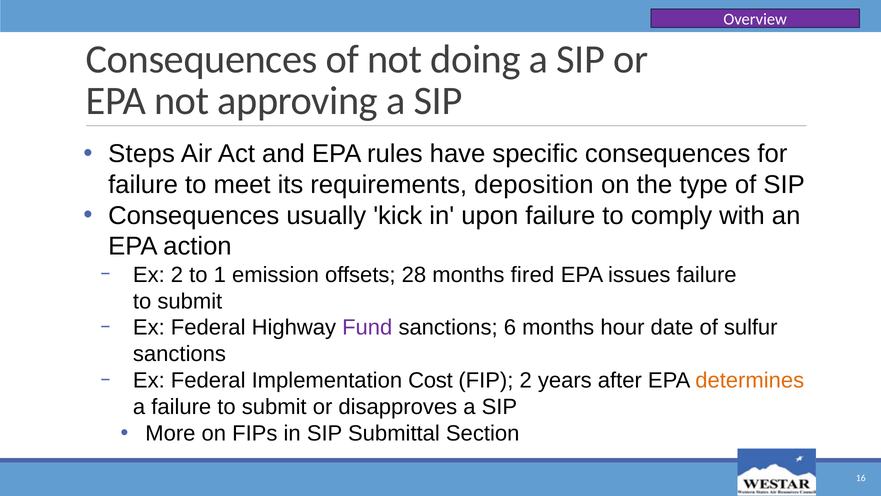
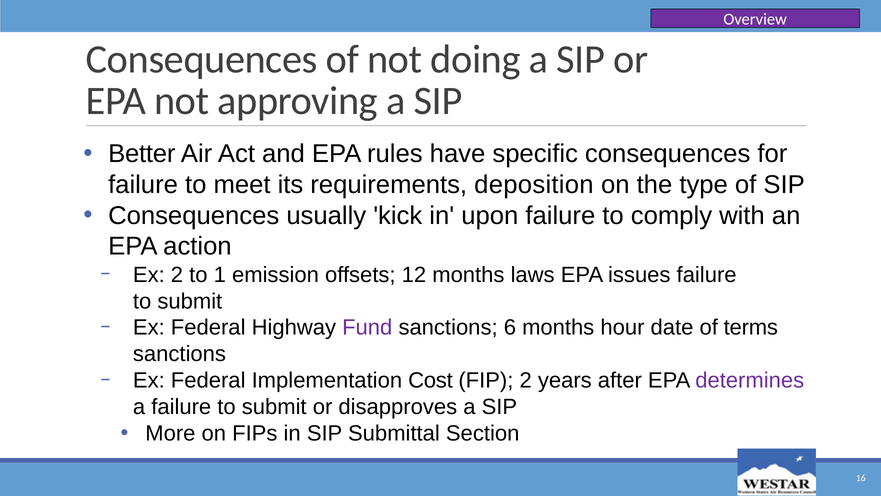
Steps: Steps -> Better (142, 154)
28: 28 -> 12 (414, 275)
fired: fired -> laws (533, 275)
sulfur: sulfur -> terms (751, 327)
determines colour: orange -> purple (750, 380)
